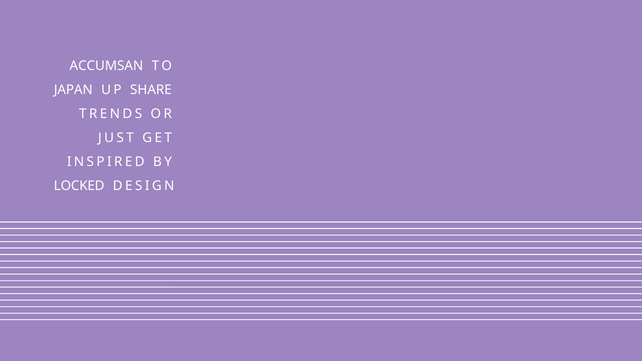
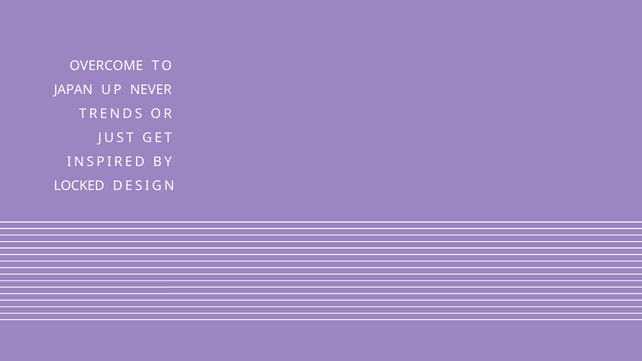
ACCUMSAN: ACCUMSAN -> OVERCOME (106, 66)
SHARE: SHARE -> NEVER (151, 90)
